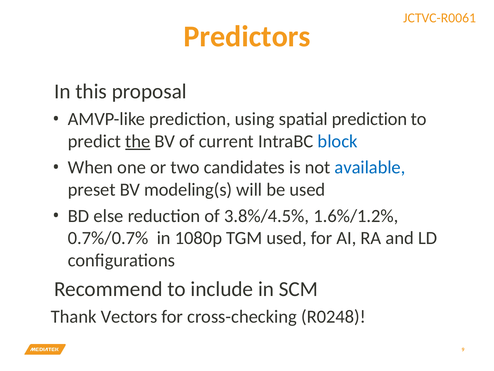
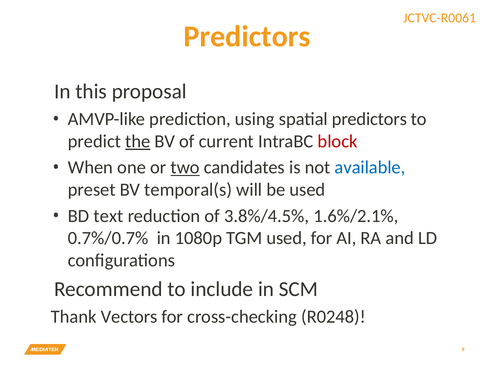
spatial prediction: prediction -> predictors (369, 119)
block colour: blue -> red (338, 141)
two underline: none -> present (185, 167)
modeling(s: modeling(s -> temporal(s (188, 190)
else: else -> text (108, 216)
1.6%/1.2%: 1.6%/1.2% -> 1.6%/2.1% (356, 216)
